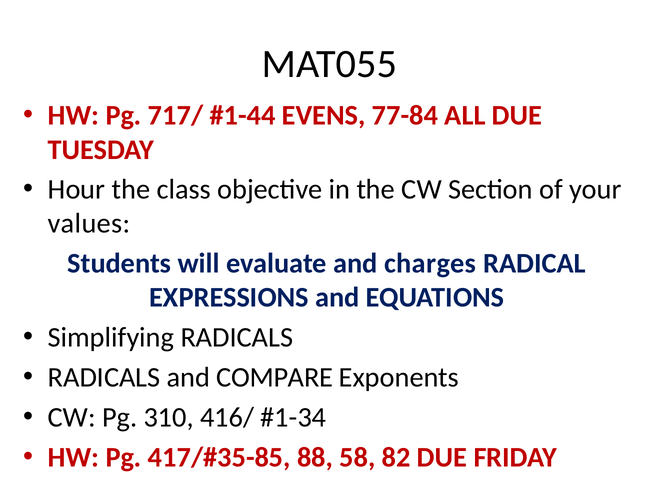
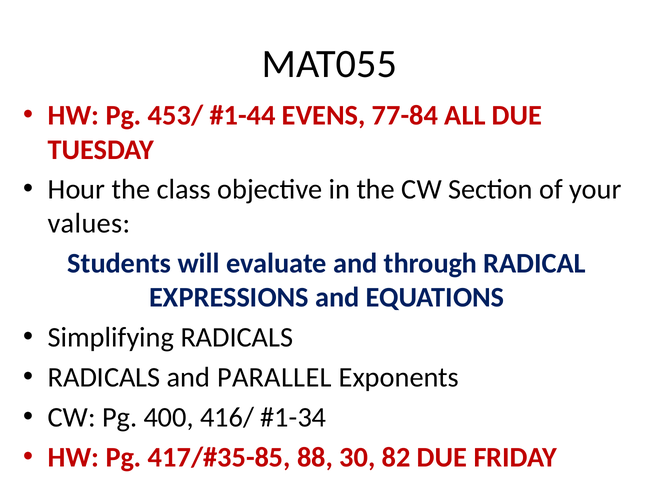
717/: 717/ -> 453/ (176, 116)
charges: charges -> through (430, 264)
COMPARE: COMPARE -> PARALLEL (274, 378)
310: 310 -> 400 (169, 418)
58: 58 -> 30 (357, 457)
